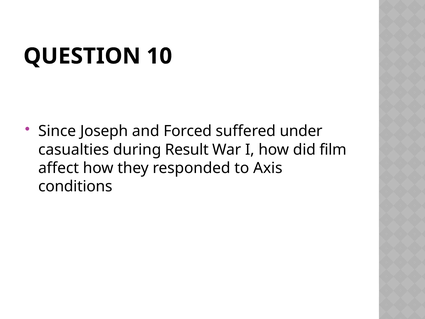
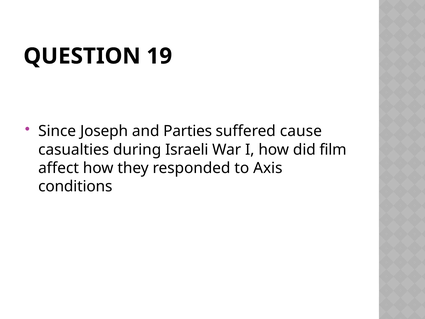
10: 10 -> 19 (159, 56)
Forced: Forced -> Parties (188, 131)
under: under -> cause (301, 131)
Result: Result -> Israeli (187, 149)
